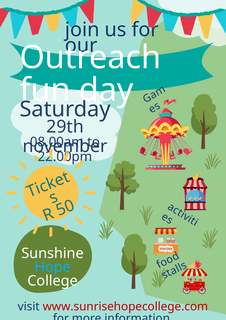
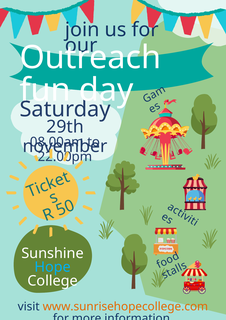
www.sunrisehopecollege.com colour: red -> orange (125, 306)
